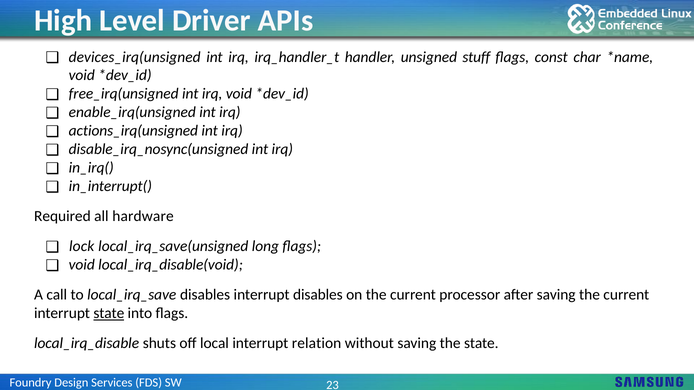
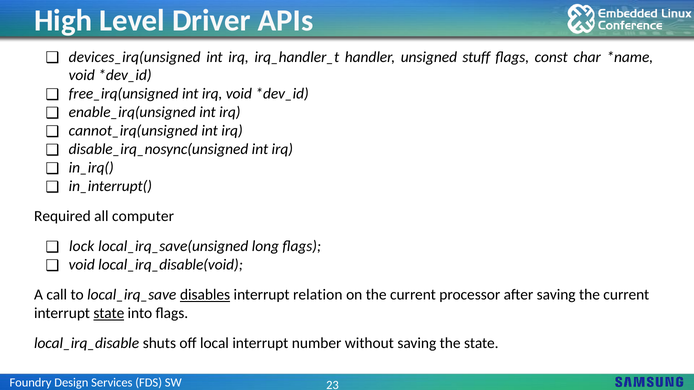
actions_irq(unsigned: actions_irq(unsigned -> cannot_irq(unsigned (133, 131)
hardware: hardware -> computer (143, 217)
disables underline: none -> present (205, 295)
interrupt disables: disables -> relation (318, 295)
relation: relation -> number (317, 344)
